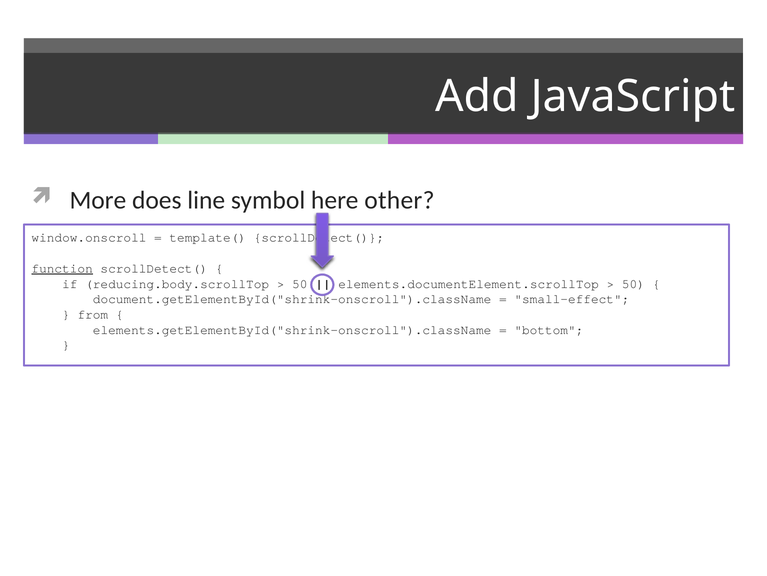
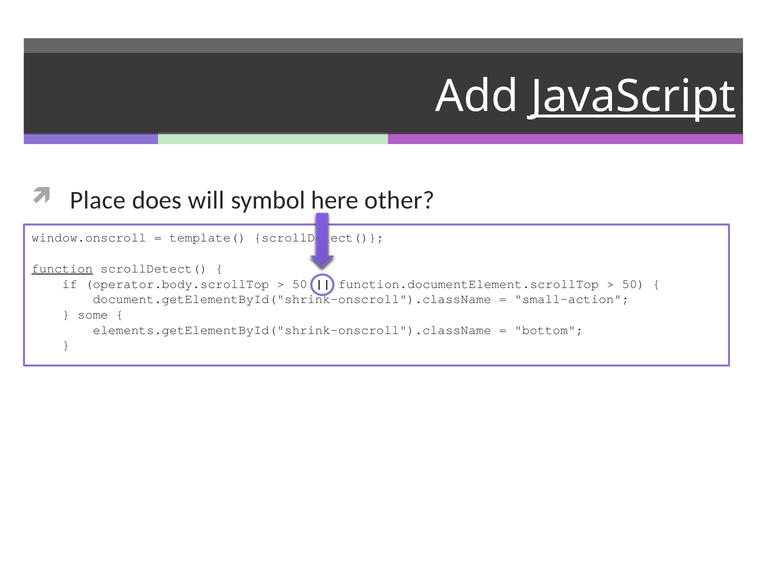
JavaScript underline: none -> present (633, 97)
More: More -> Place (98, 200)
line: line -> will (206, 200)
reducing.body.scrollTop: reducing.body.scrollTop -> operator.body.scrollTop (177, 283)
elements.documentElement.scrollTop: elements.documentElement.scrollTop -> function.documentElement.scrollTop (469, 283)
small-effect: small-effect -> small-action (572, 299)
from: from -> some (93, 314)
